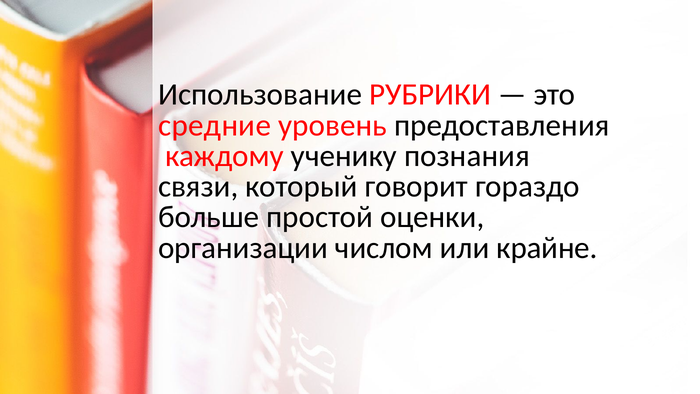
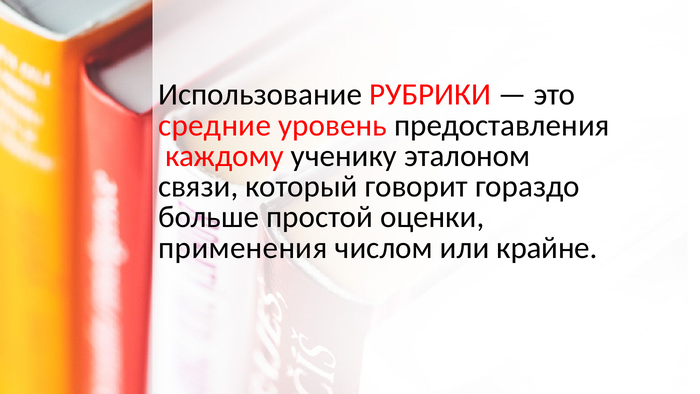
познания: познания -> эталоном (467, 156)
организации: организации -> применения (243, 248)
